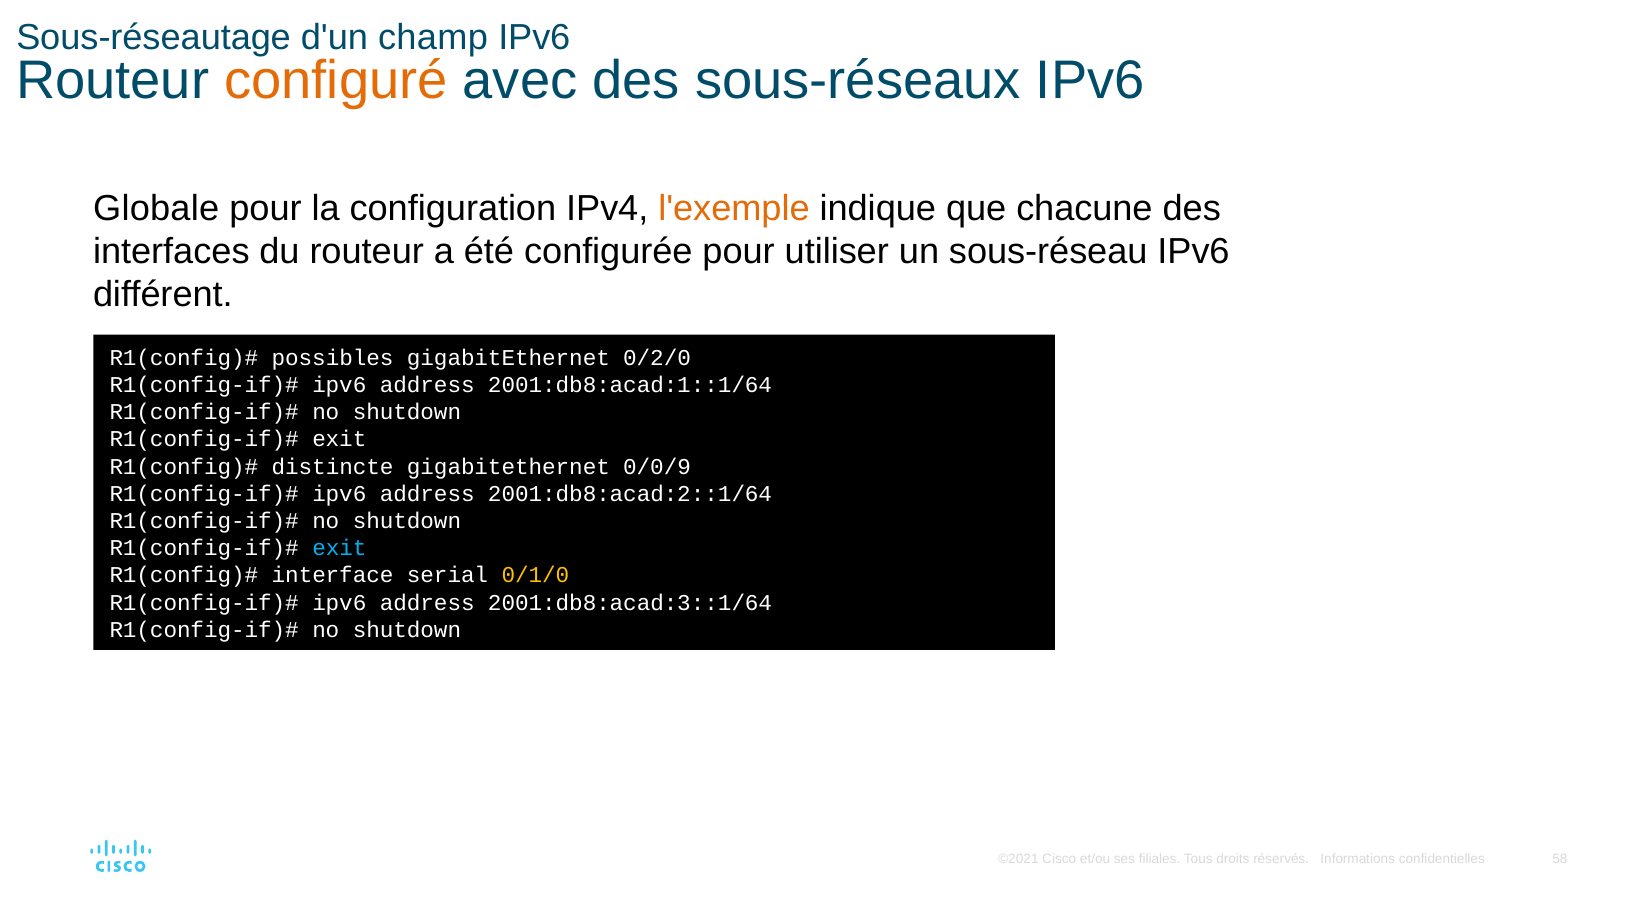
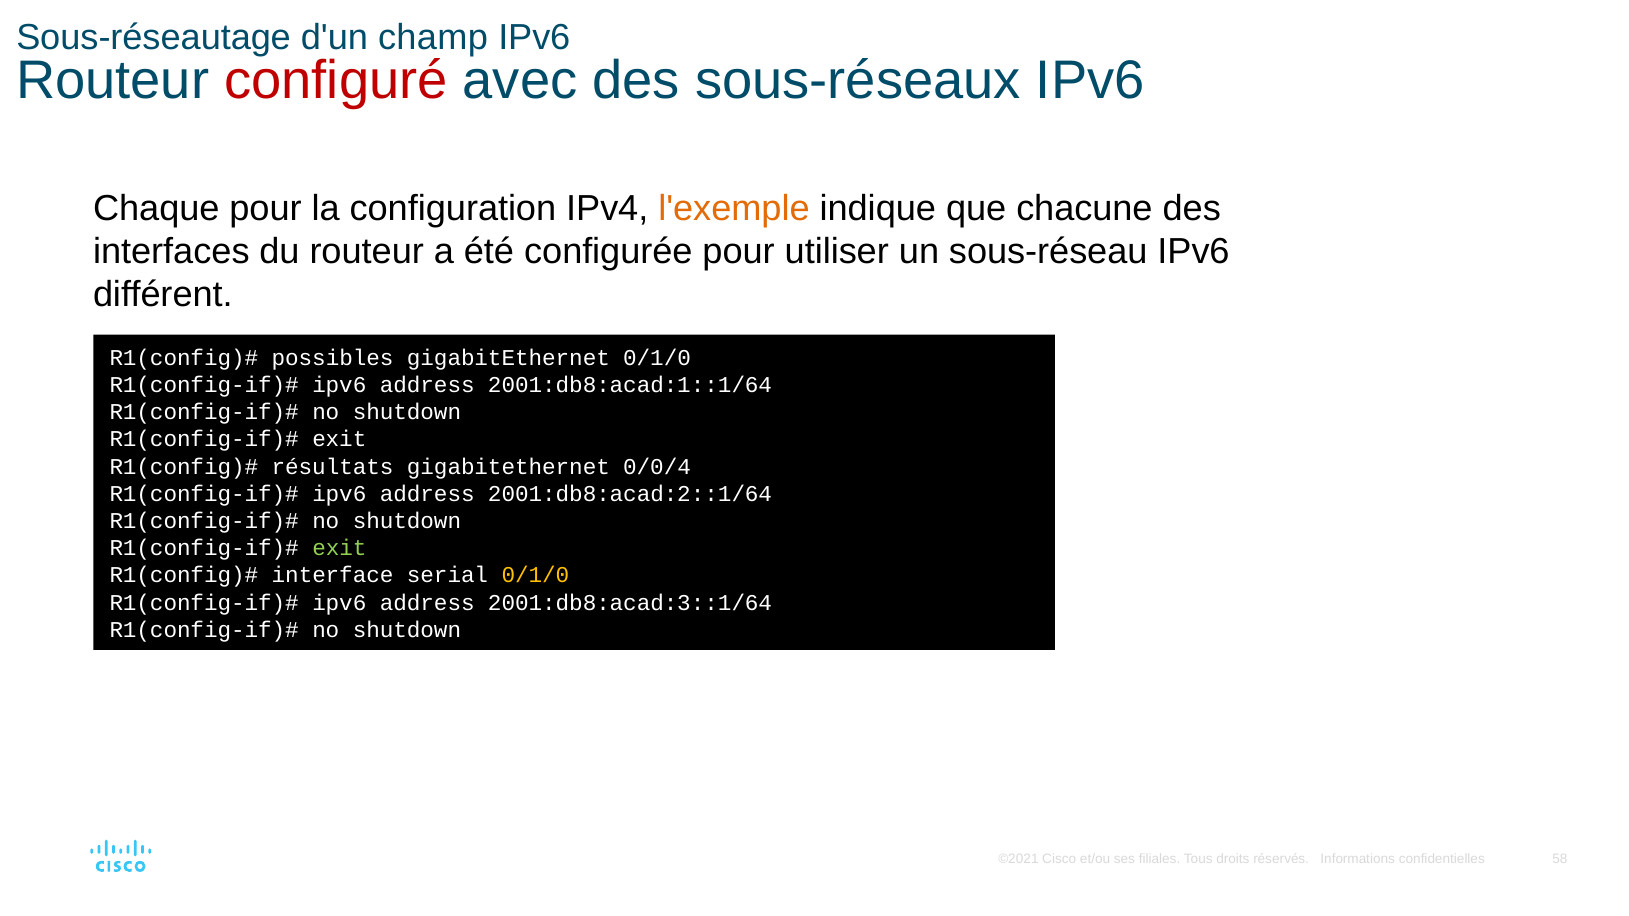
configuré colour: orange -> red (336, 80)
Globale: Globale -> Chaque (156, 208)
gigabitEthernet 0/2/0: 0/2/0 -> 0/1/0 (657, 358)
distincte: distincte -> résultats (333, 467)
0/0/9: 0/0/9 -> 0/0/4 (657, 467)
exit colour: light blue -> light green (339, 548)
